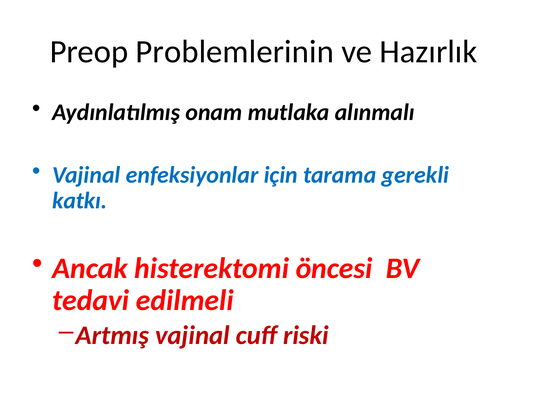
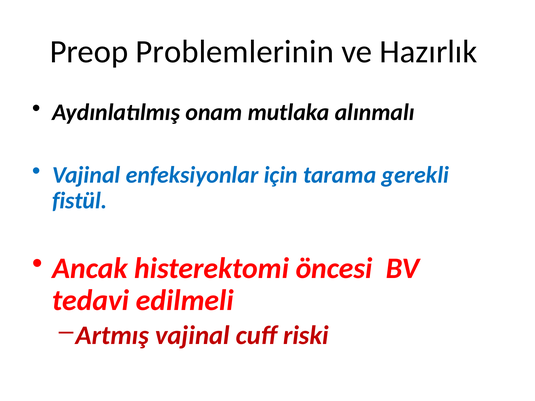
katkı: katkı -> fistül (80, 201)
